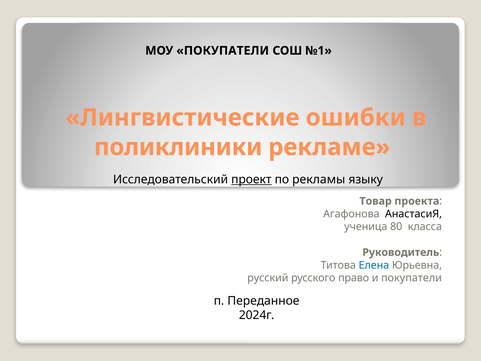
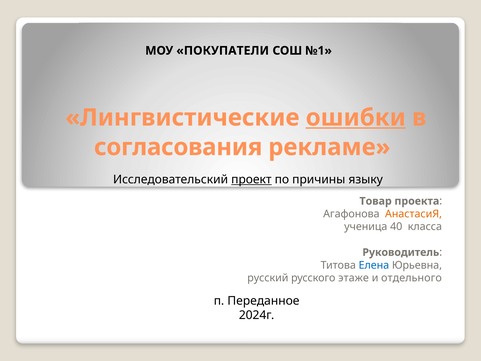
ошибки underline: none -> present (356, 118)
поликлиники: поликлиники -> согласования (178, 147)
рекламы: рекламы -> причины (319, 179)
АнастасиЯ colour: black -> orange (414, 214)
80: 80 -> 40 (396, 227)
право: право -> этаже (354, 278)
и покупатели: покупатели -> отдельного (411, 278)
